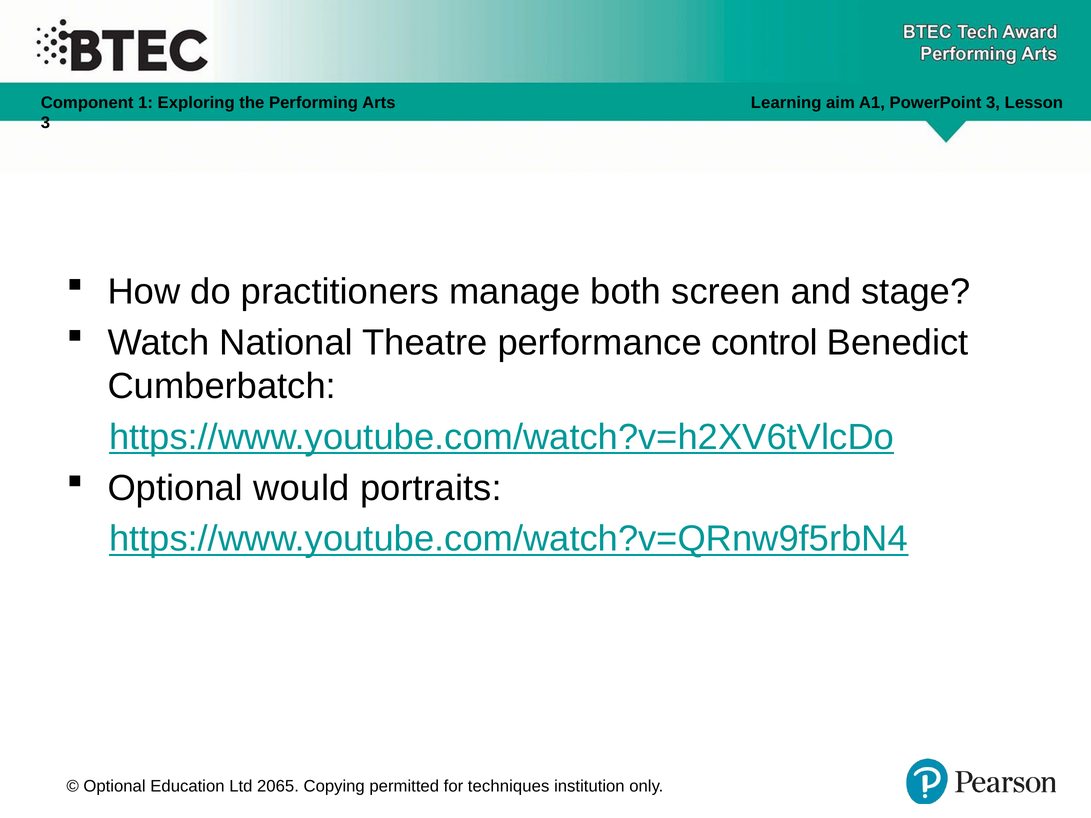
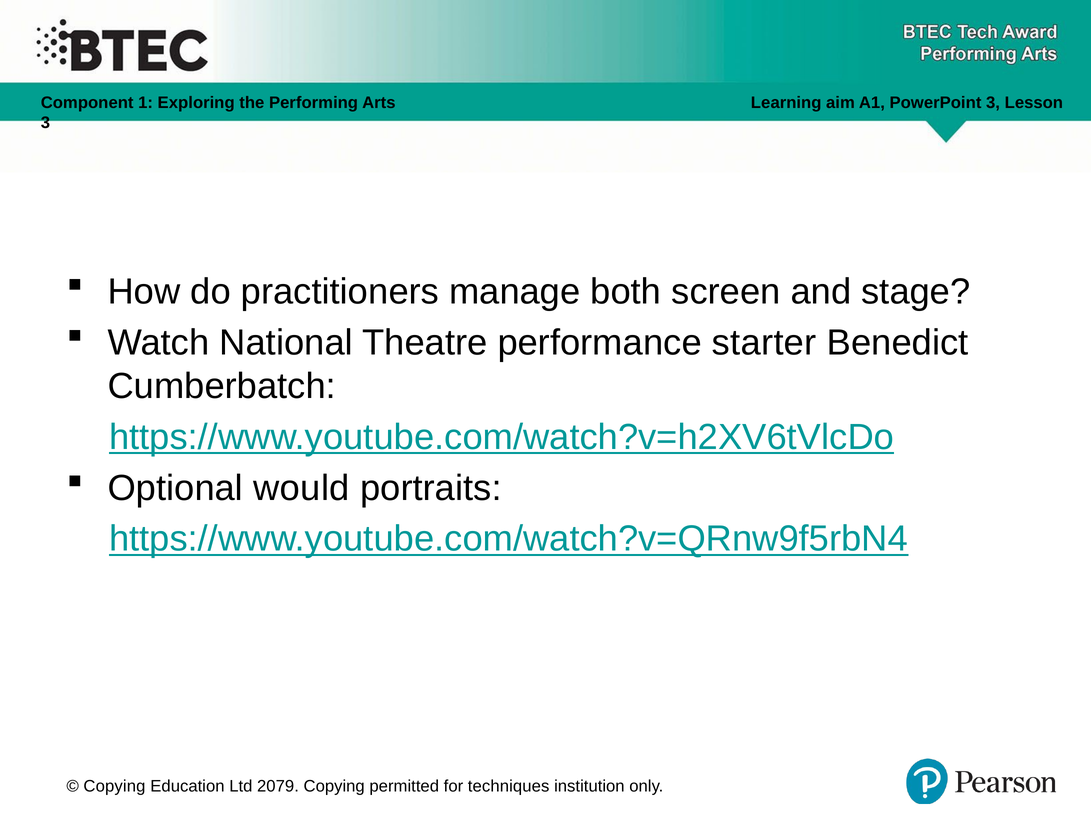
control: control -> starter (764, 343)
Optional: Optional -> Copying (114, 786)
2065: 2065 -> 2079 (278, 786)
